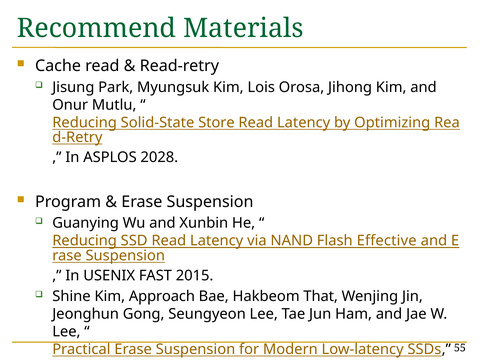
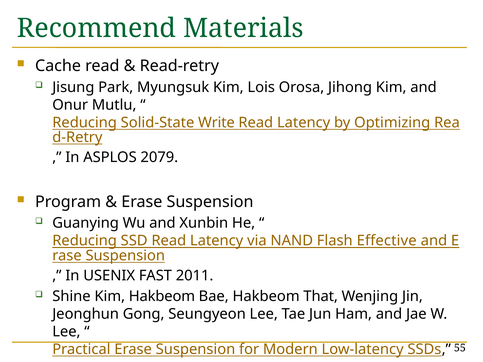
Store: Store -> Write (216, 123)
2028: 2028 -> 2079 (159, 158)
2015: 2015 -> 2011 (195, 276)
Kim Approach: Approach -> Hakbeom (162, 296)
